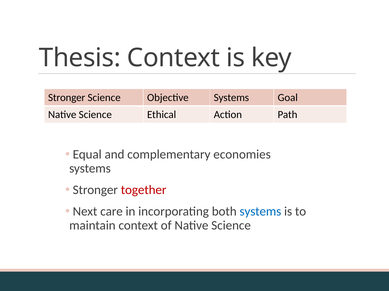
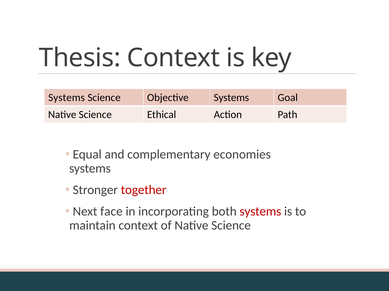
Stronger: Stronger -> Systems (67, 98)
care: care -> face (111, 212)
systems colour: blue -> red (260, 212)
